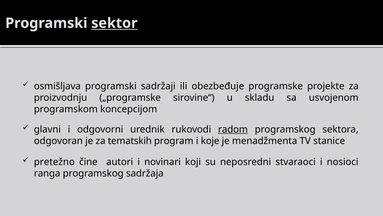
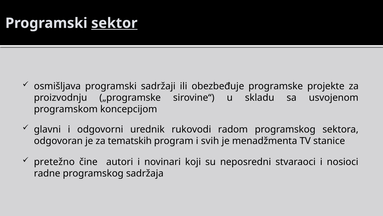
radom underline: present -> none (233, 129)
koje: koje -> svih (210, 141)
ranga: ranga -> radne (47, 173)
